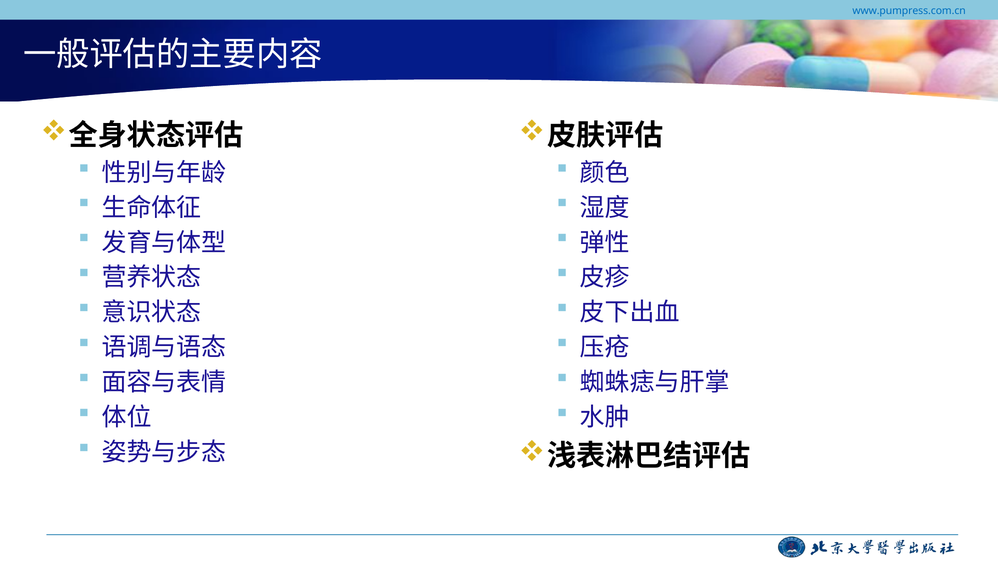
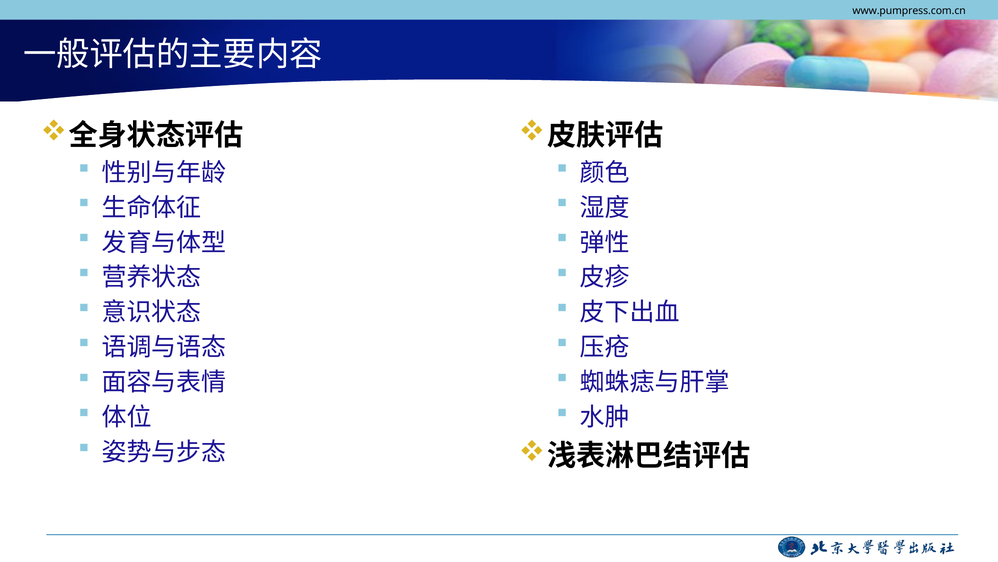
www.pumpress.com.cn colour: blue -> black (909, 11)
